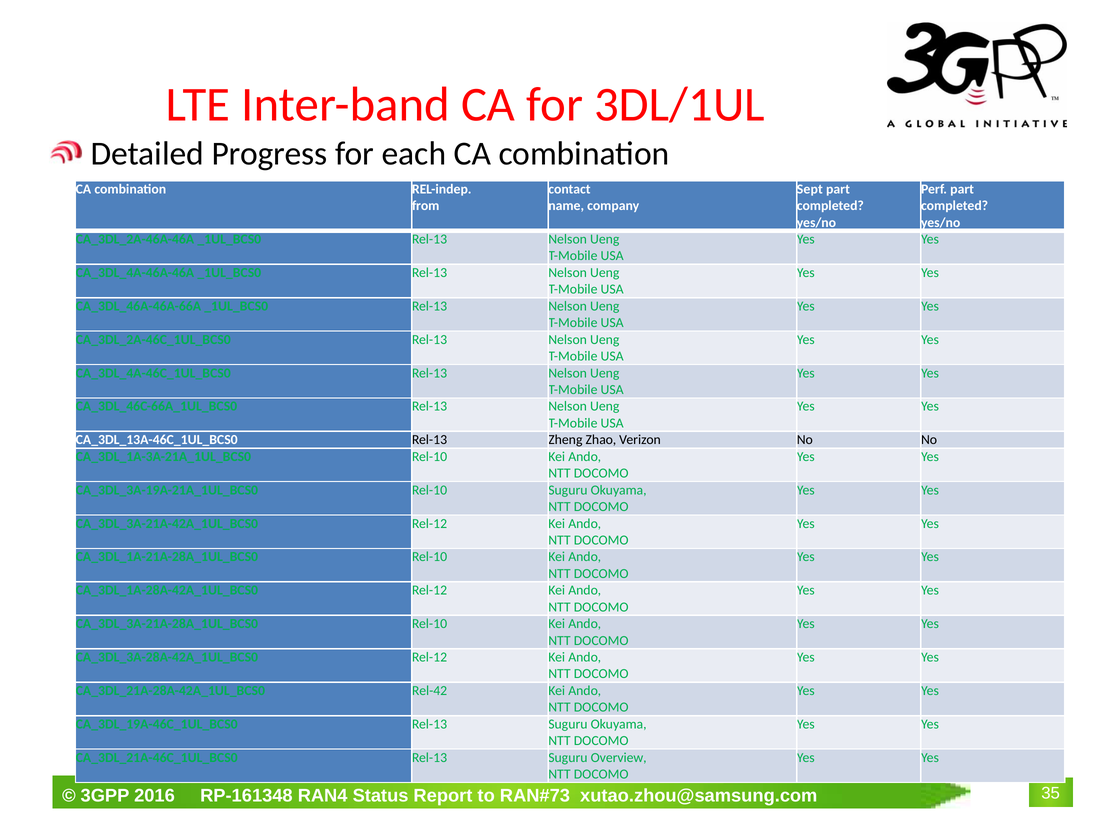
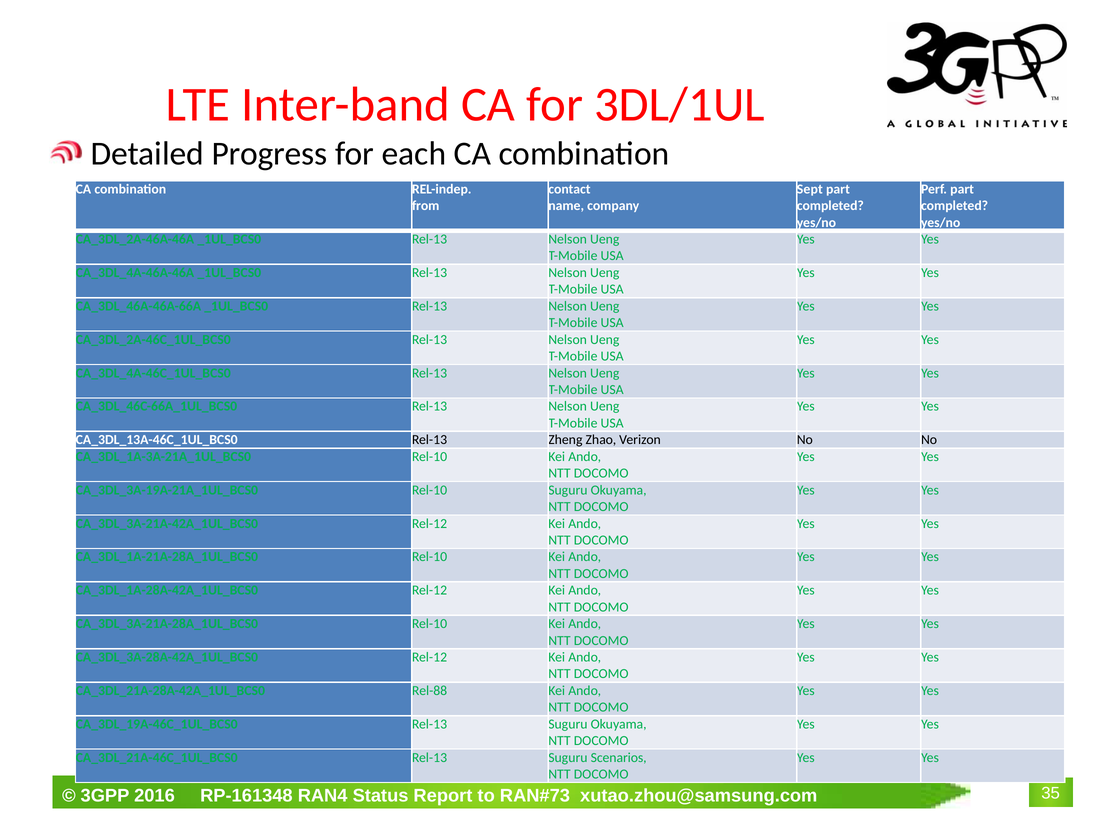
Rel-42: Rel-42 -> Rel-88 (430, 691)
Overview: Overview -> Scenarios (619, 758)
